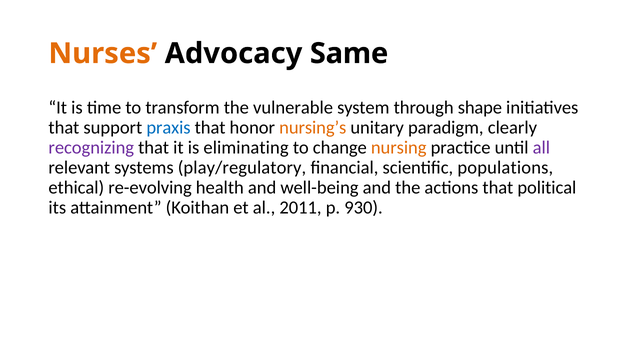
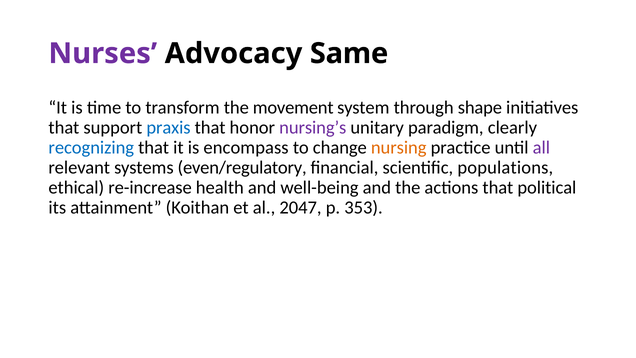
Nurses colour: orange -> purple (103, 53)
vulnerable: vulnerable -> movement (293, 108)
nursing’s colour: orange -> purple (313, 128)
recognizing colour: purple -> blue (91, 148)
eliminating: eliminating -> encompass (246, 148)
play/regulatory: play/regulatory -> even/regulatory (242, 168)
re-evolving: re-evolving -> re-increase (150, 188)
2011: 2011 -> 2047 (300, 208)
930: 930 -> 353 (364, 208)
